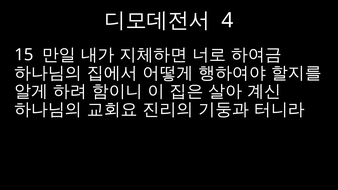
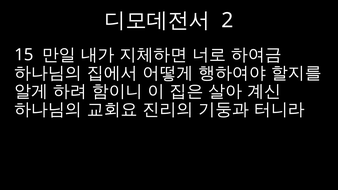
4: 4 -> 2 (227, 20)
